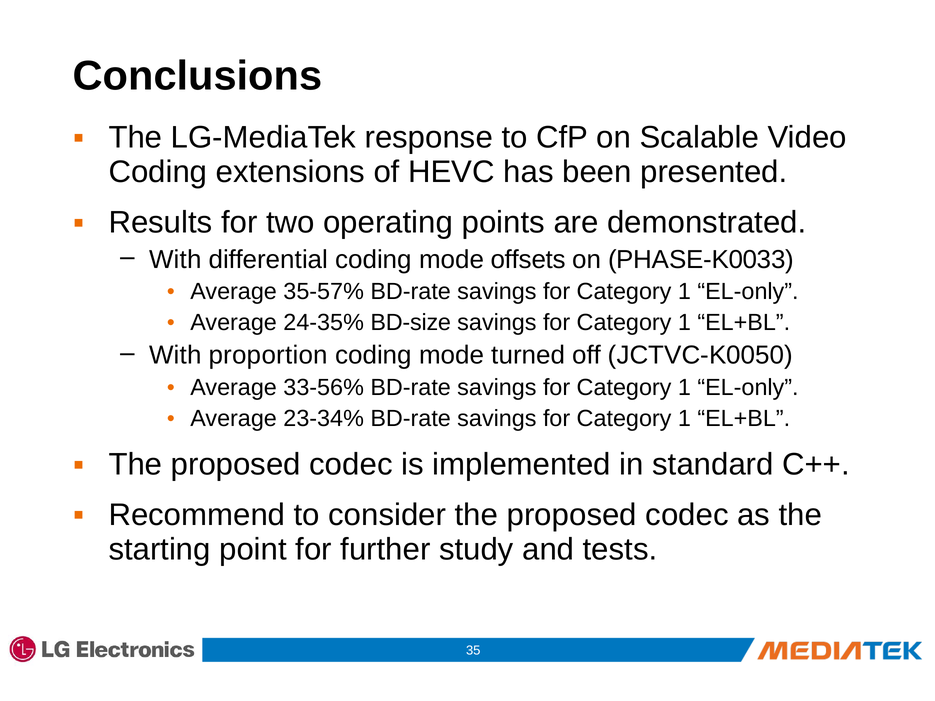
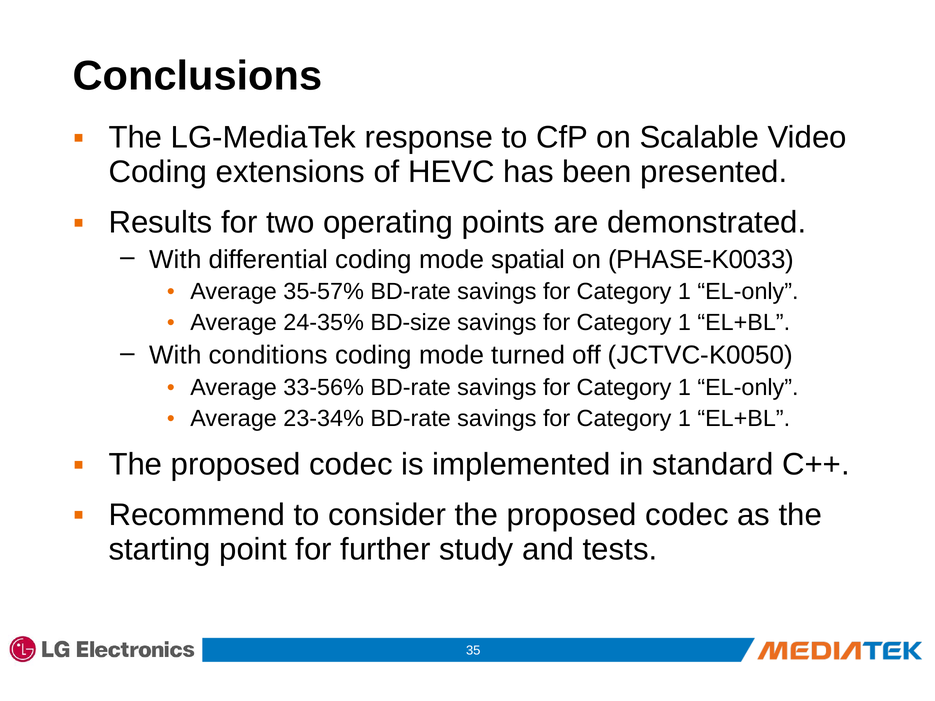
offsets: offsets -> spatial (528, 260)
proportion: proportion -> conditions (268, 355)
